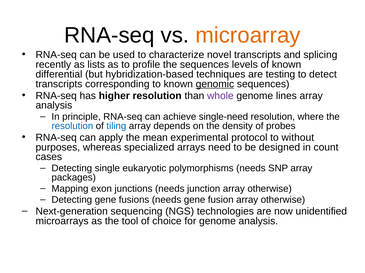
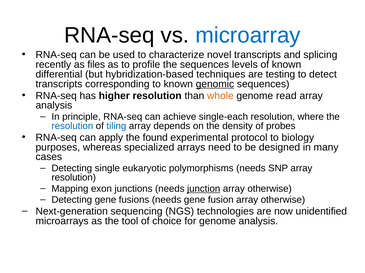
microarray colour: orange -> blue (248, 35)
lists: lists -> files (96, 65)
whole colour: purple -> orange (220, 96)
lines: lines -> read (286, 96)
single-need: single-need -> single-each (223, 117)
mean: mean -> found (155, 138)
without: without -> biology (298, 138)
count: count -> many (326, 148)
packages: packages -> resolution (74, 178)
junction underline: none -> present (204, 189)
